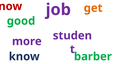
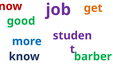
more colour: purple -> blue (27, 41)
